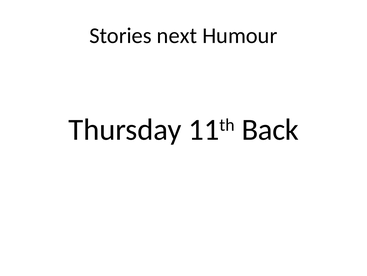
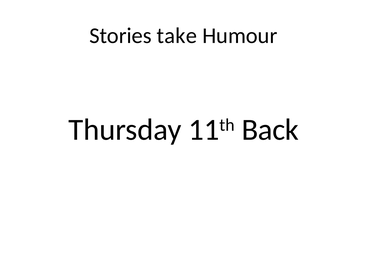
next: next -> take (177, 36)
